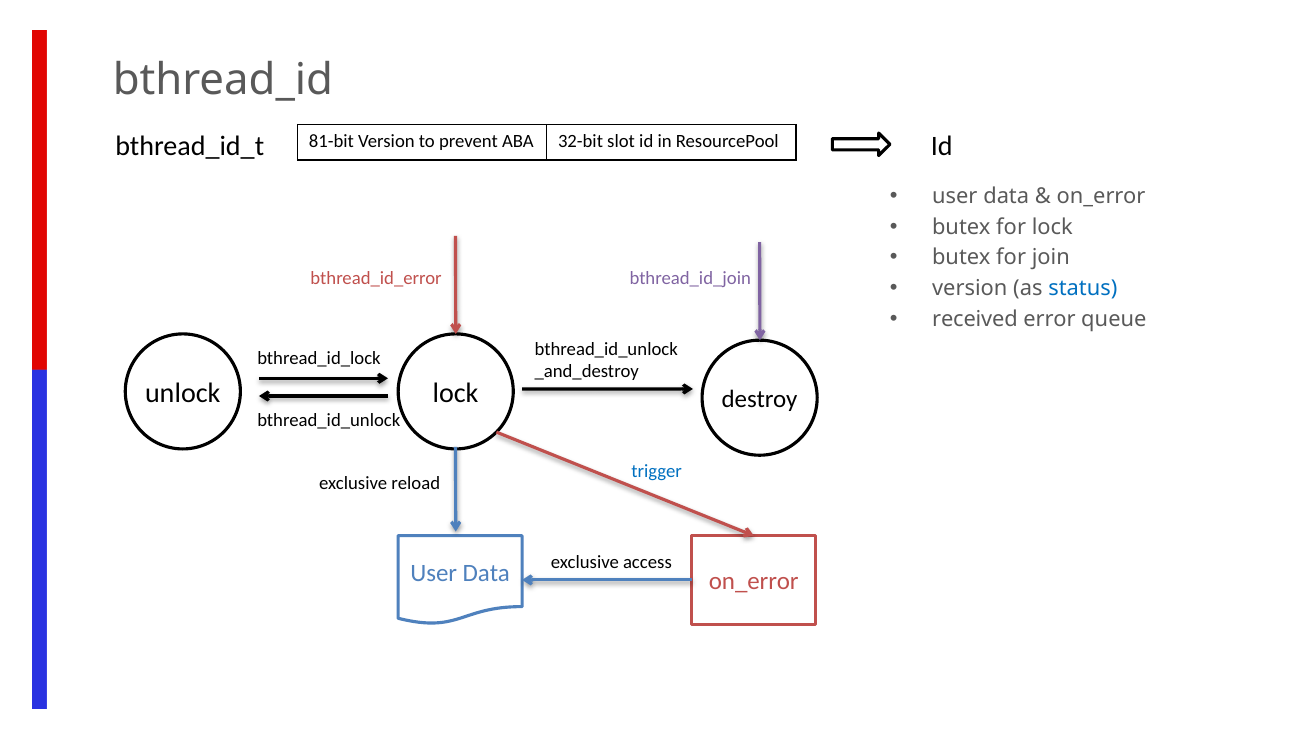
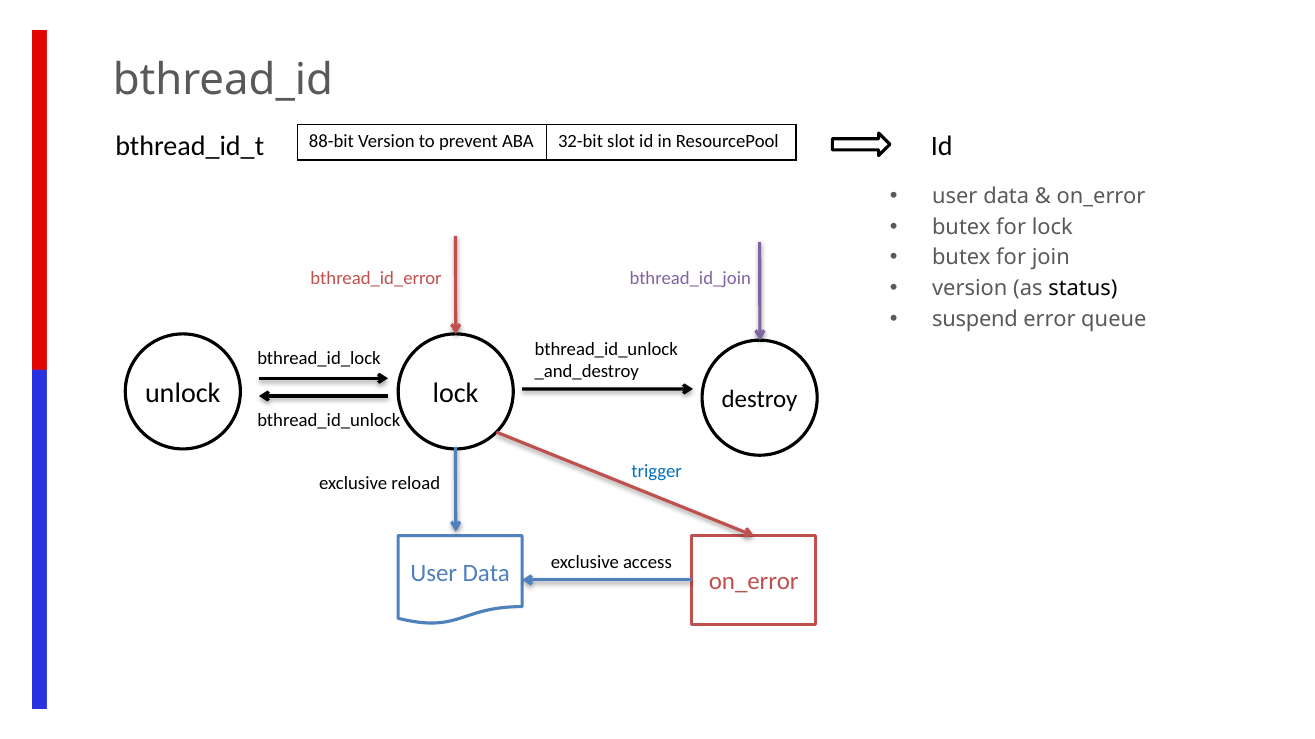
81-bit: 81-bit -> 88-bit (331, 142)
status colour: blue -> black (1083, 289)
received: received -> suspend (975, 319)
